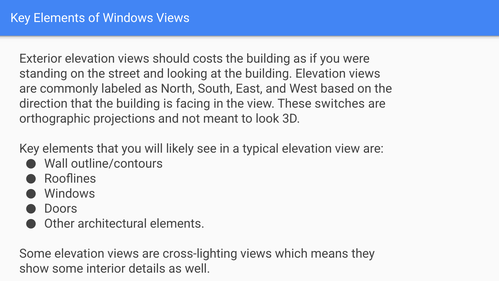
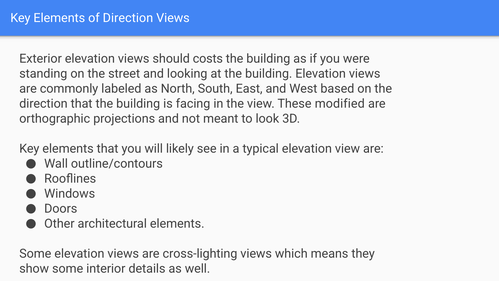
of Windows: Windows -> Direction (128, 18)
switches: switches -> modified (340, 104)
